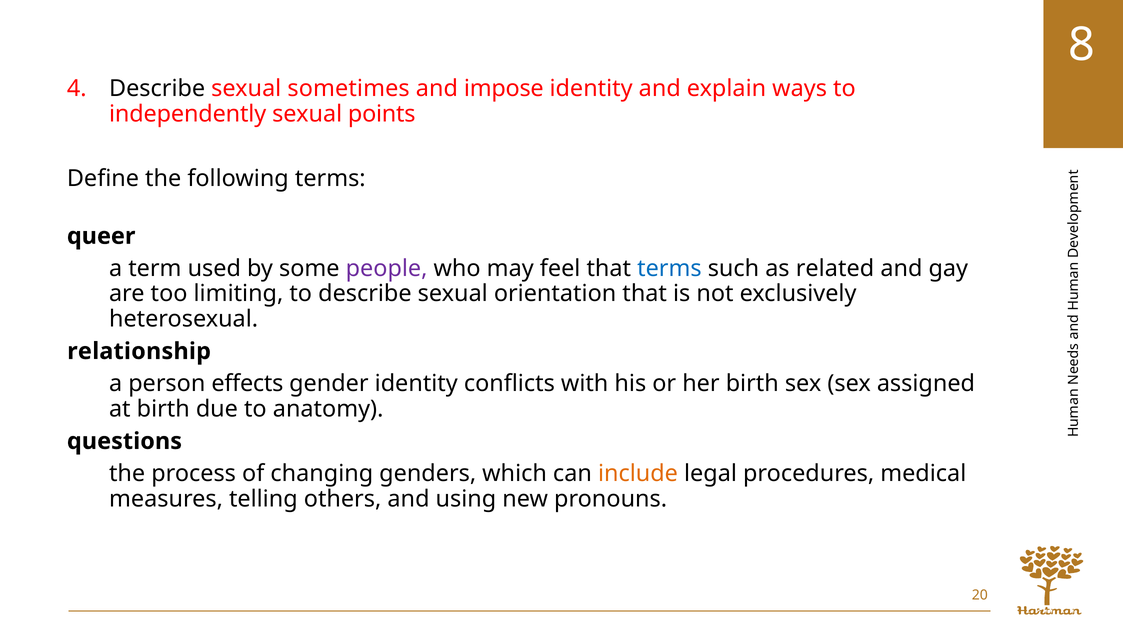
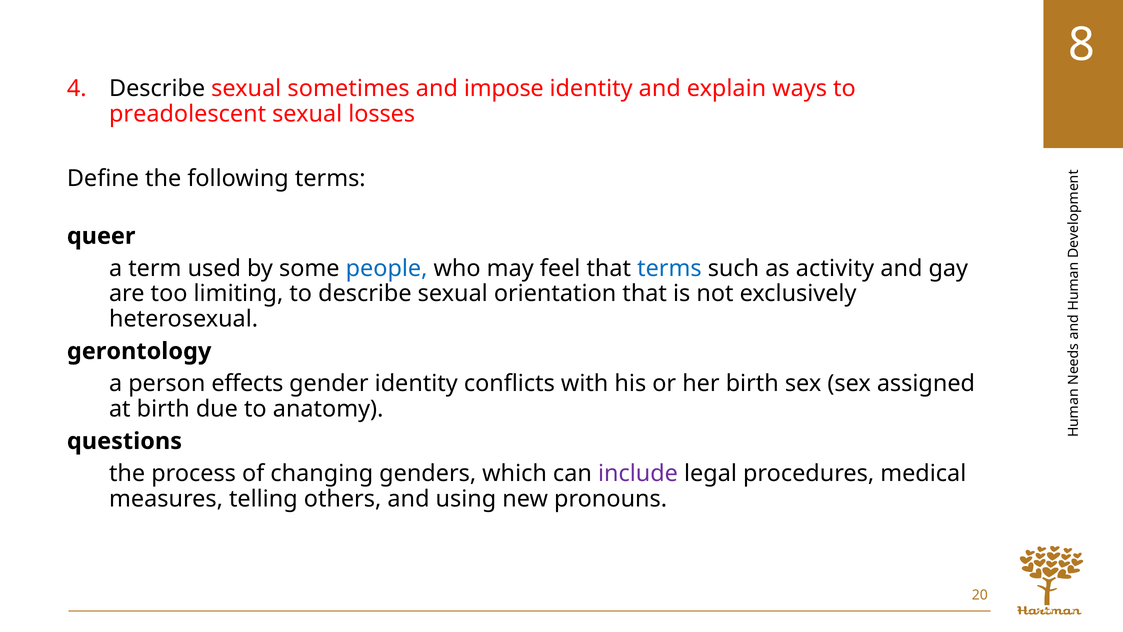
independently: independently -> preadolescent (188, 114)
points: points -> losses (382, 114)
people colour: purple -> blue (387, 268)
related: related -> activity (835, 268)
relationship: relationship -> gerontology (139, 351)
include colour: orange -> purple (638, 473)
